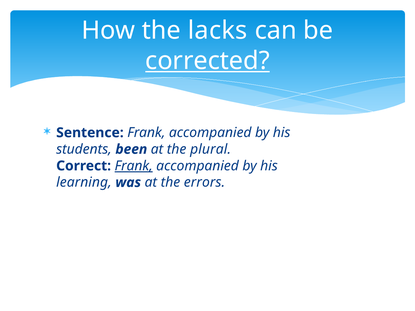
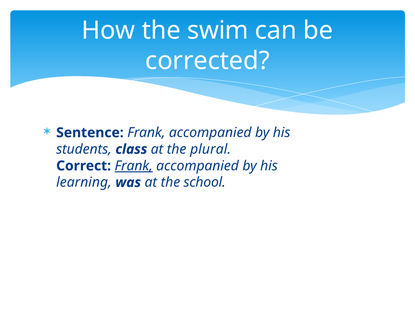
lacks: lacks -> swim (218, 30)
corrected underline: present -> none (207, 61)
been: been -> class (131, 149)
errors: errors -> school (205, 183)
